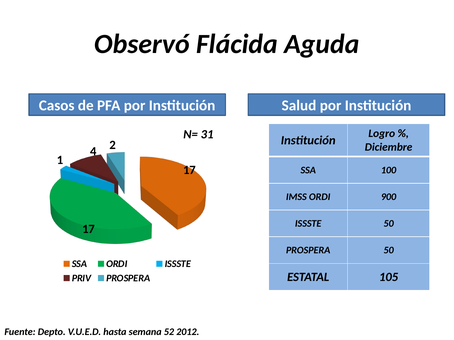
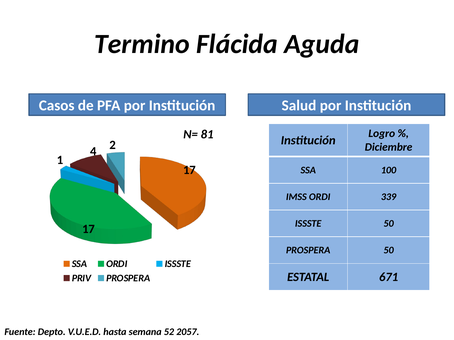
Observó: Observó -> Termino (142, 44)
31: 31 -> 81 (207, 134)
900: 900 -> 339 (389, 197)
105: 105 -> 671 (389, 277)
2012: 2012 -> 2057 (188, 332)
